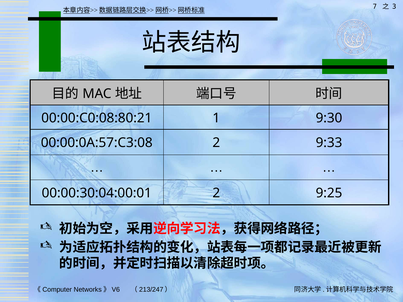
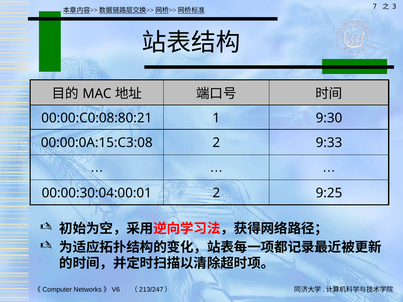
00:00:0A:57:C3:08: 00:00:0A:57:C3:08 -> 00:00:0A:15:C3:08 (97, 143)
